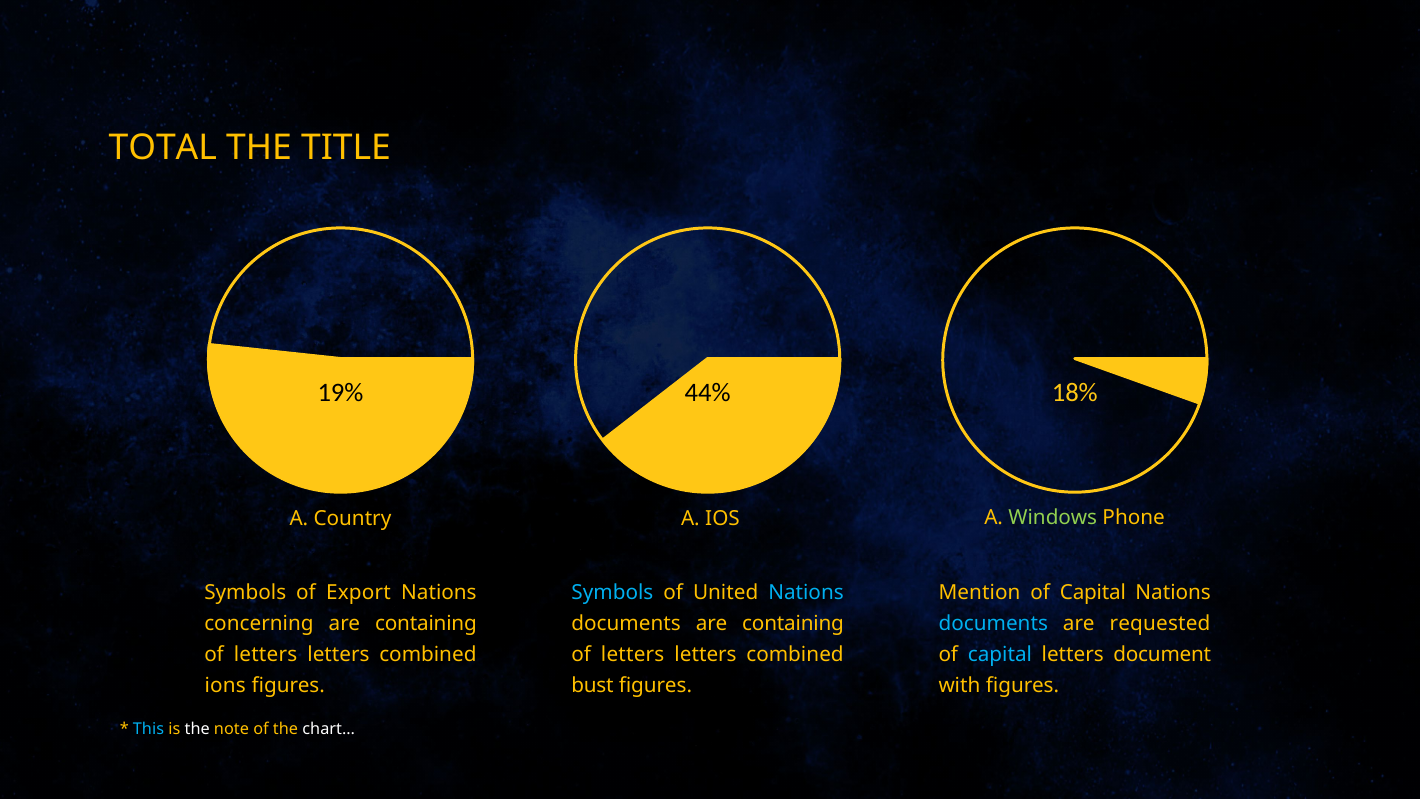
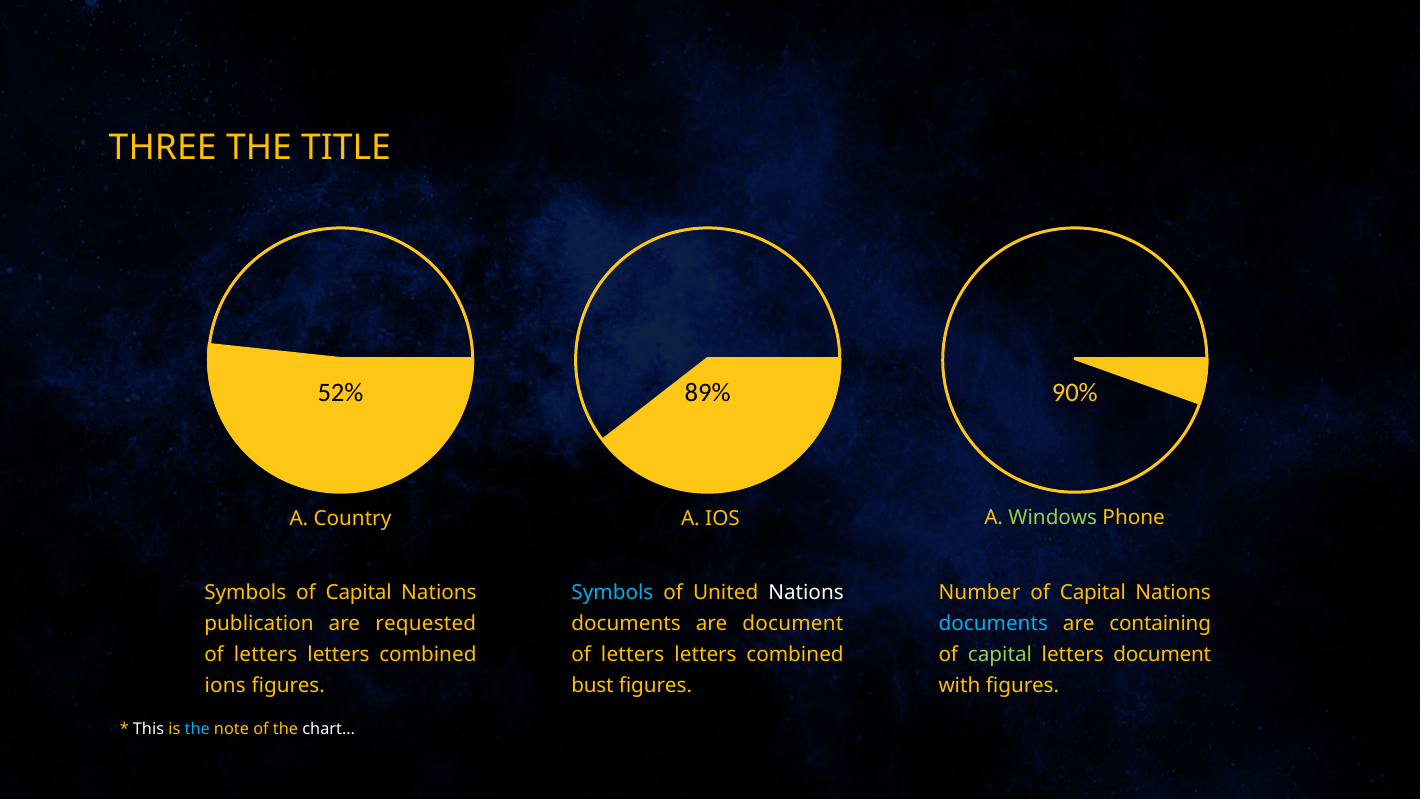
TOTAL: TOTAL -> THREE (163, 148)
19%: 19% -> 52% (341, 392)
44%: 44% -> 89% (708, 392)
18%: 18% -> 90% (1075, 392)
Symbols of Export: Export -> Capital (359, 592)
Nations colour: light blue -> white (806, 592)
Mention: Mention -> Number (979, 592)
concerning: concerning -> publication (259, 623)
containing: containing -> requested (426, 623)
documents are containing: containing -> document (793, 623)
requested: requested -> containing (1160, 623)
capital colour: light blue -> light green (1000, 655)
This colour: light blue -> white (148, 729)
the colour: white -> light blue (197, 729)
